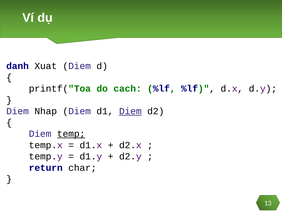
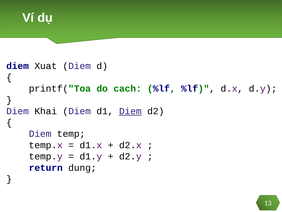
danh: danh -> diem (18, 66)
Nhap: Nhap -> Khai (46, 111)
temp underline: present -> none (71, 134)
char: char -> dung (82, 167)
